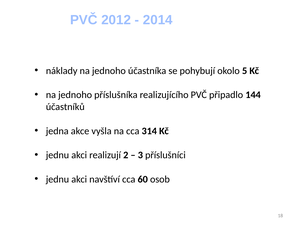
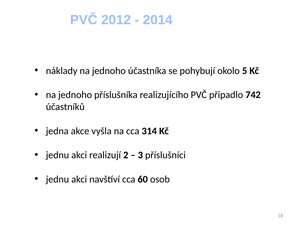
144: 144 -> 742 (253, 95)
